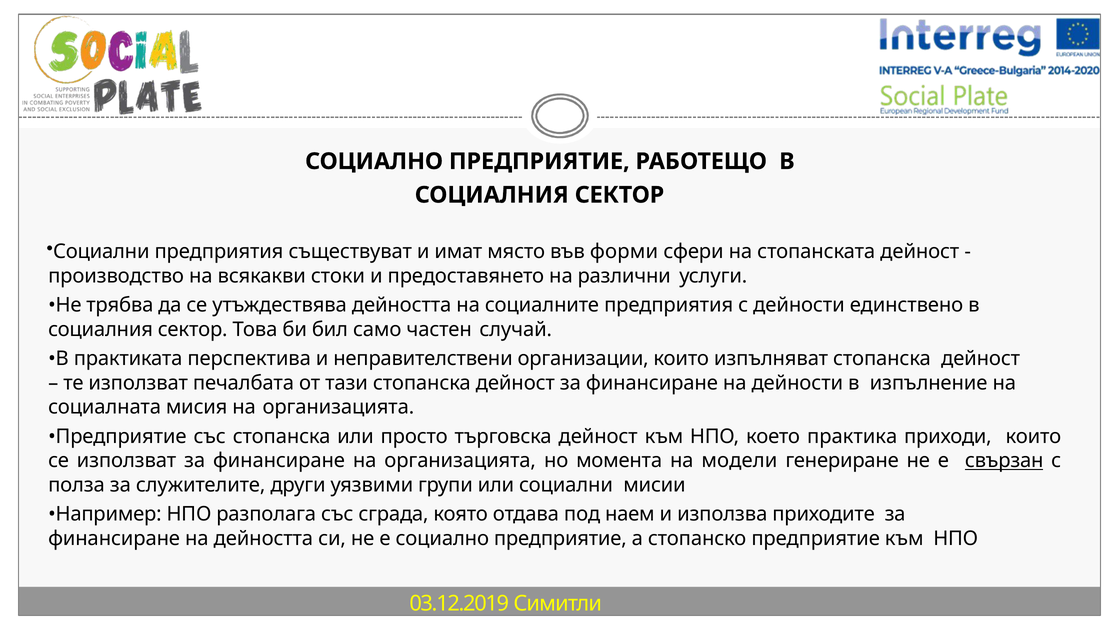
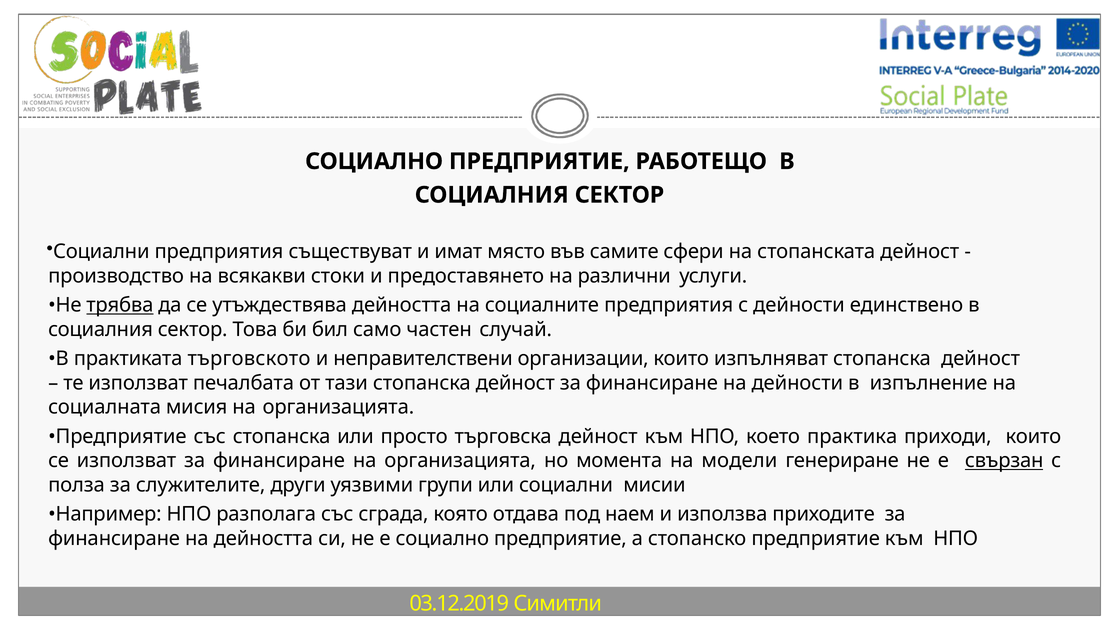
форми: форми -> самите (624, 252)
трябва underline: none -> present (120, 305)
перспектива: перспектива -> търговското (249, 359)
